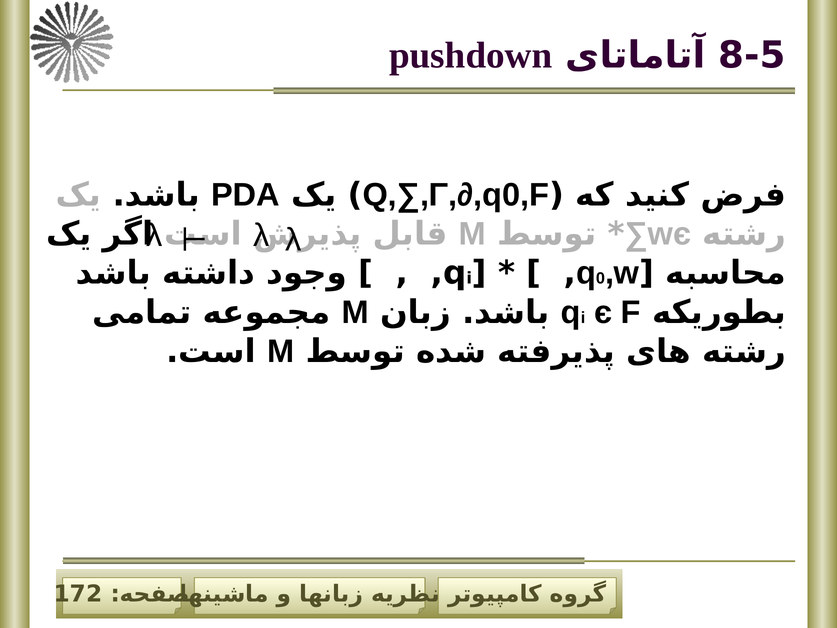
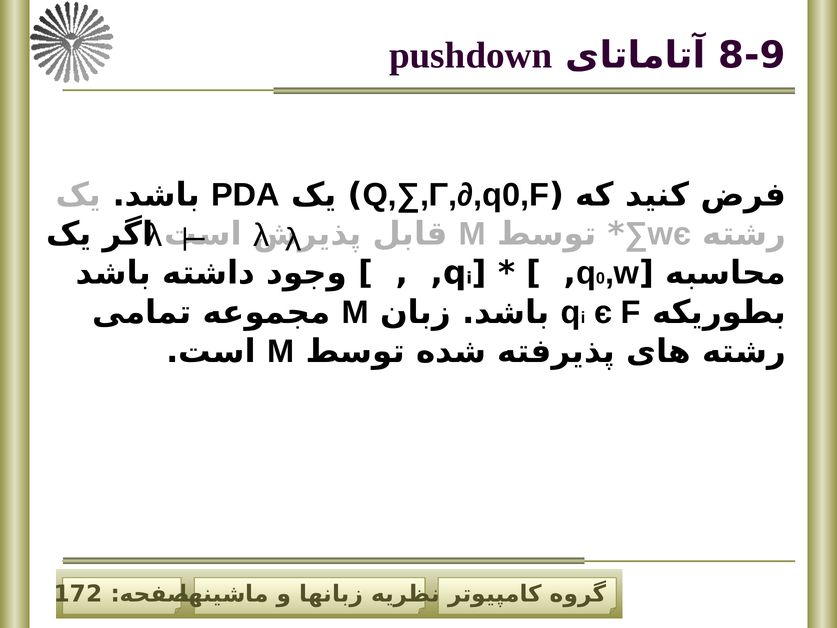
8-5: 8-5 -> 8-9 (752, 55)
